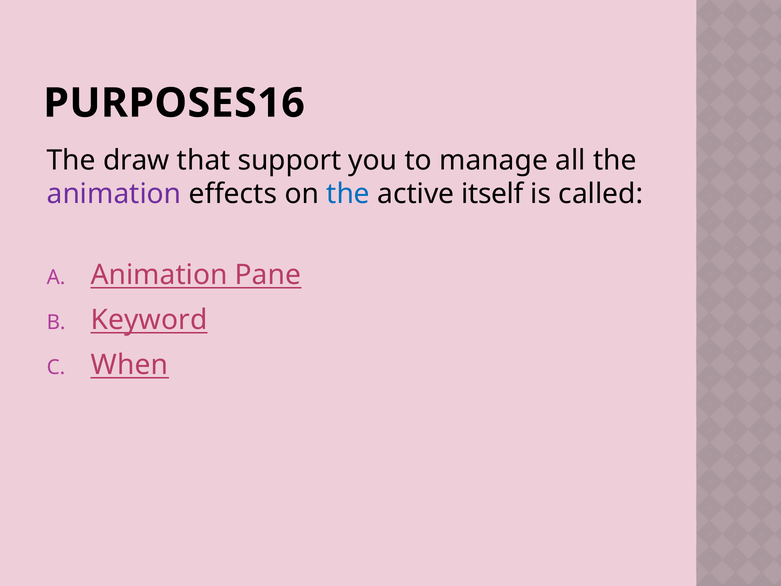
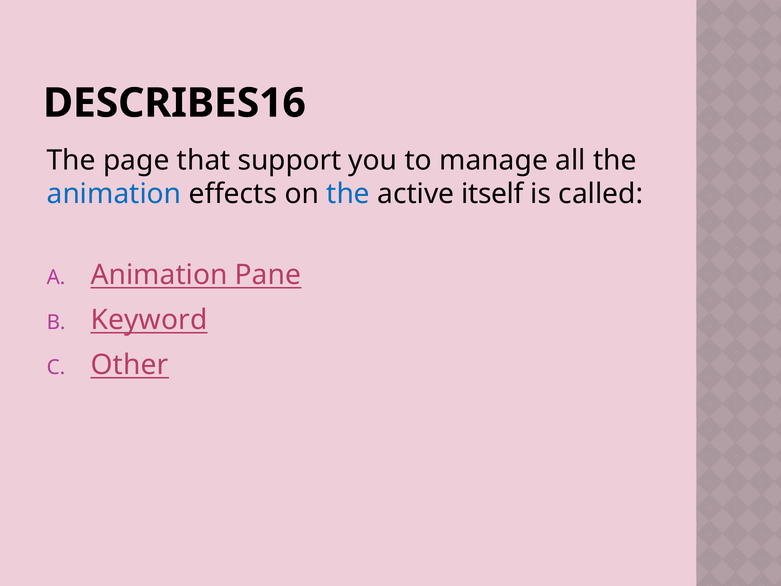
PURPOSES16: PURPOSES16 -> DESCRIBES16 (174, 103)
draw: draw -> page (136, 160)
animation colour: purple -> blue (114, 194)
When: When -> Other (130, 365)
